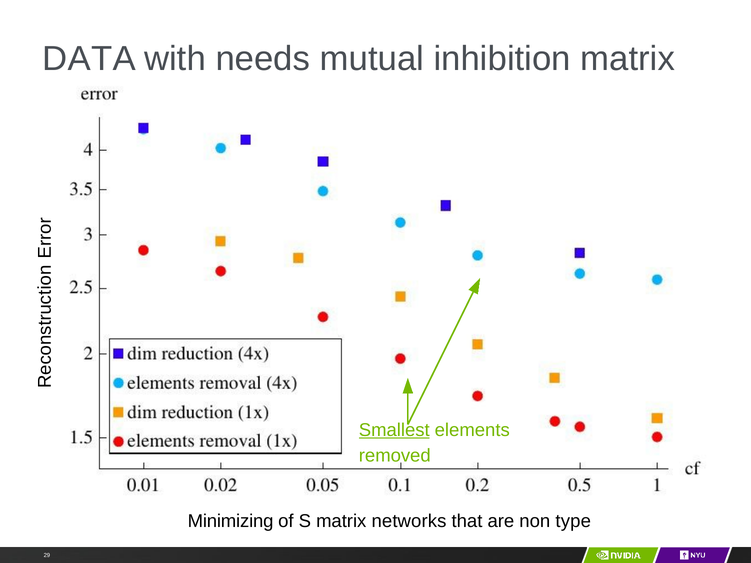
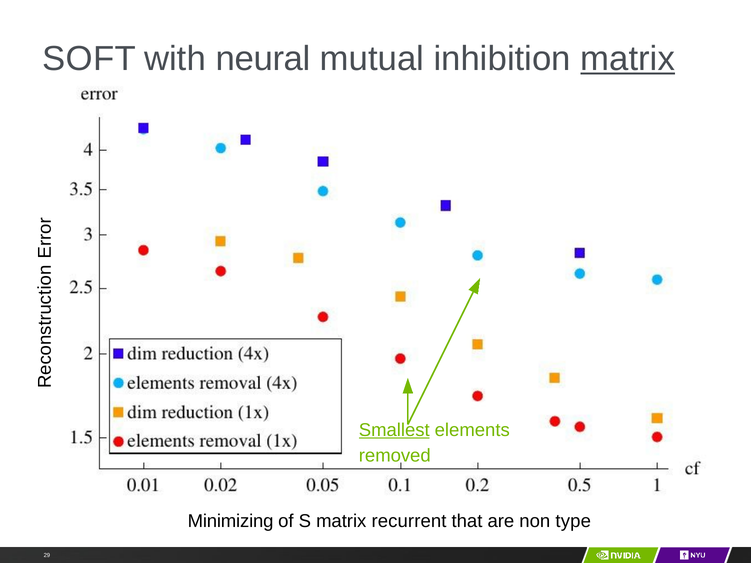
DATA: DATA -> SOFT (89, 59)
needs: needs -> neural (263, 59)
matrix underline: none -> present (628, 59)
networks: networks -> recurrent (409, 522)
